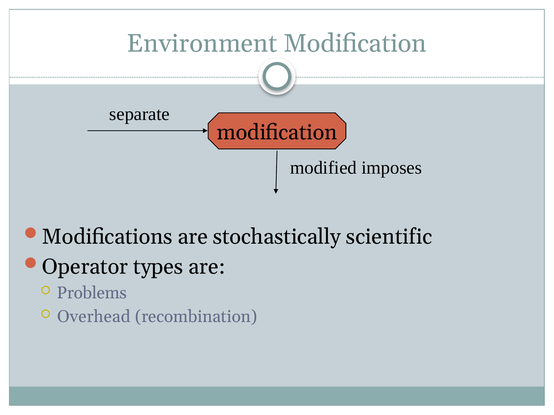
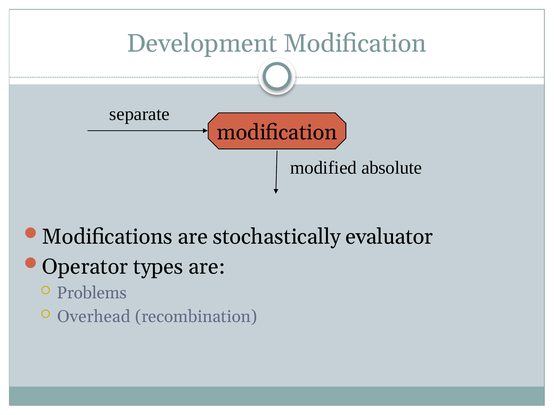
Environment: Environment -> Development (202, 44)
imposes: imposes -> absolute (392, 168)
scientific: scientific -> evaluator (389, 237)
